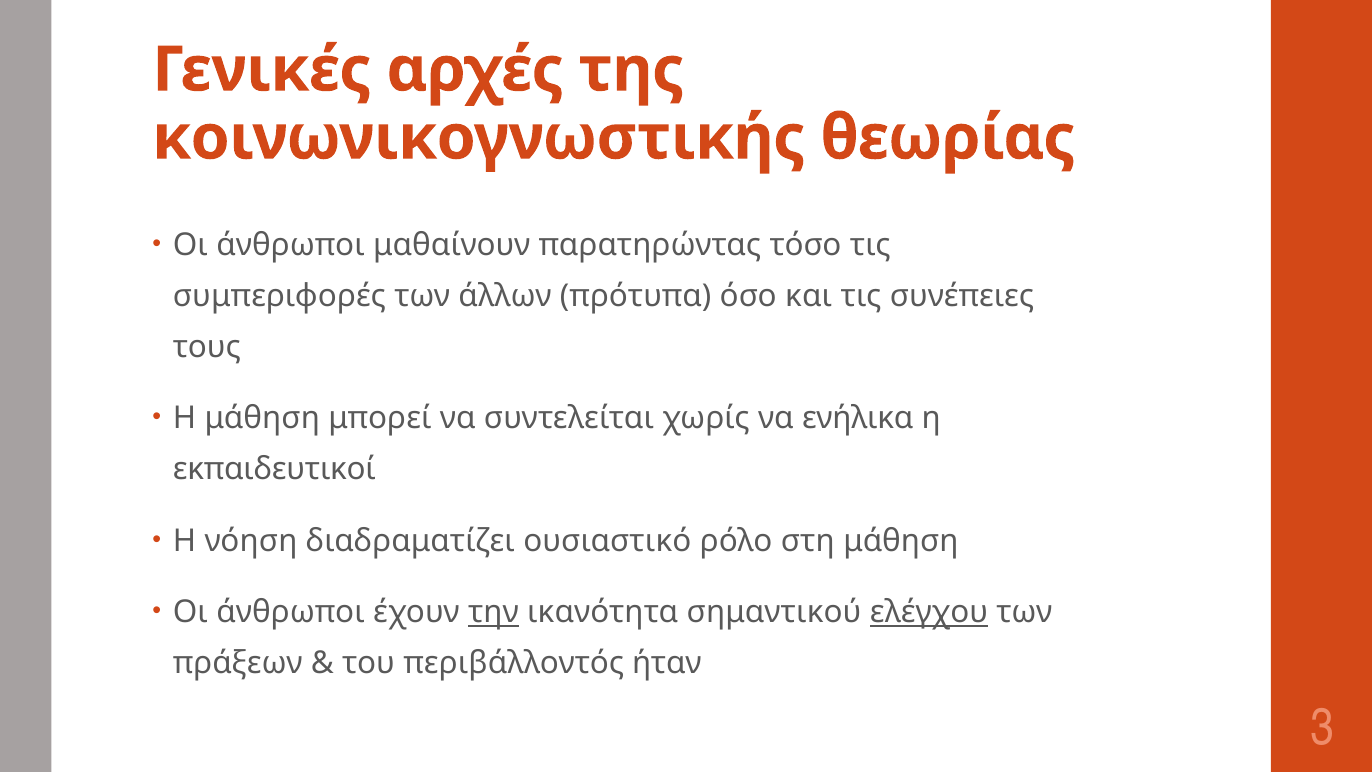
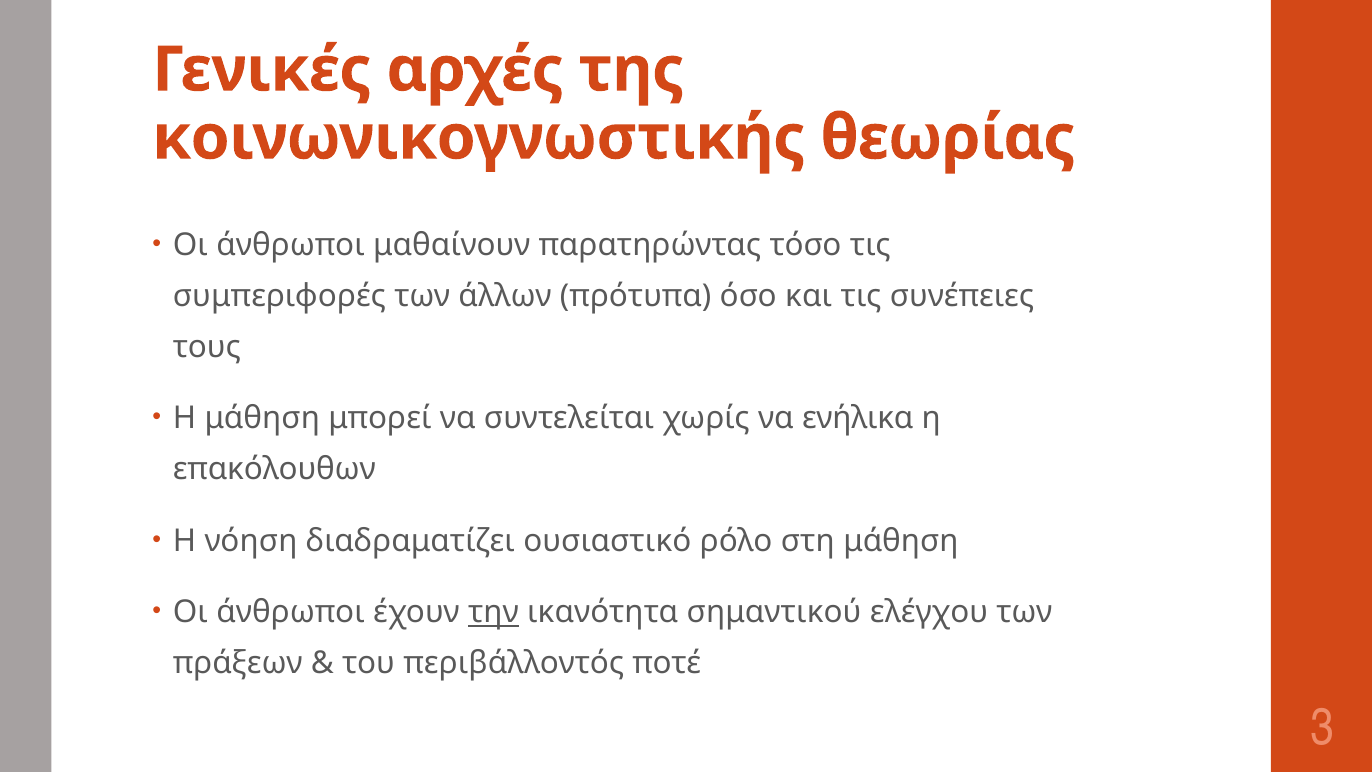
εκπαιδευτικοί: εκπαιδευτικοί -> επακόλουθων (274, 469)
ελέγχου underline: present -> none (929, 612)
ήταν: ήταν -> ποτέ (667, 663)
